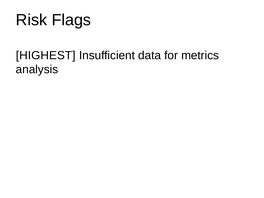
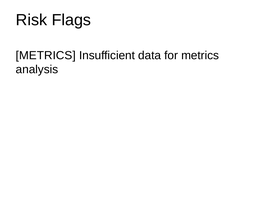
HIGHEST: HIGHEST -> METRICS (46, 55)
